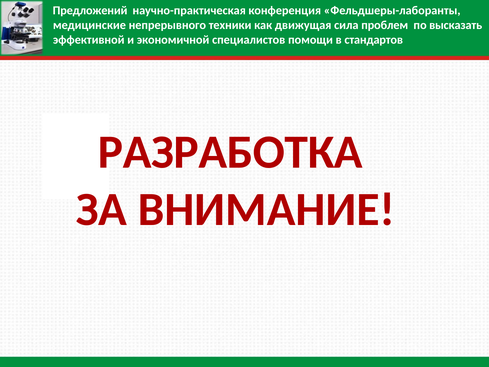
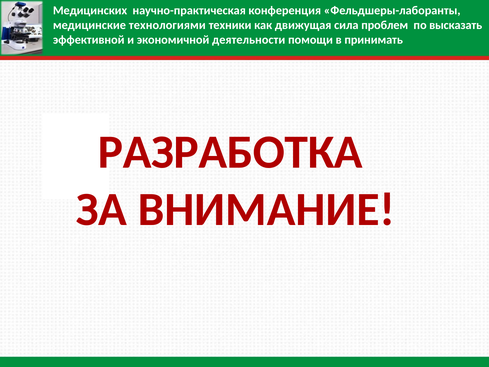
Предложений: Предложений -> Медицинских (90, 11)
непрерывного: непрерывного -> технологиями (167, 25)
специалистов: специалистов -> деятельности (249, 40)
стандартов: стандартов -> принимать (374, 40)
